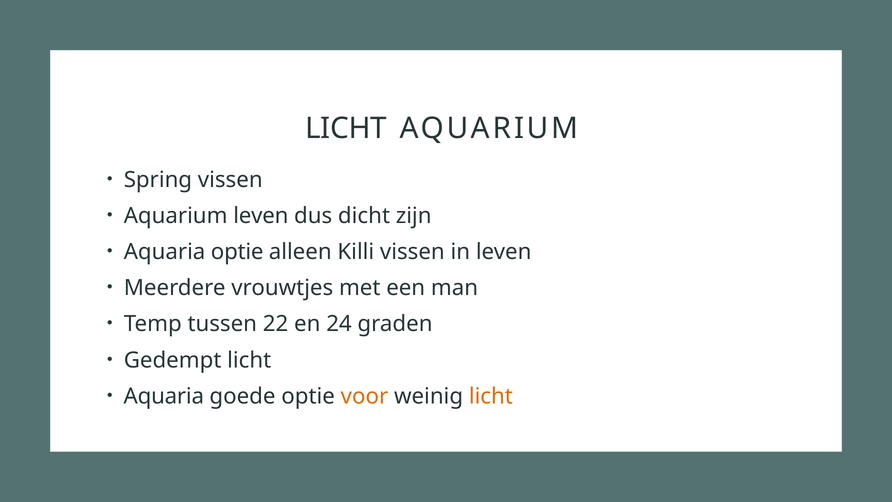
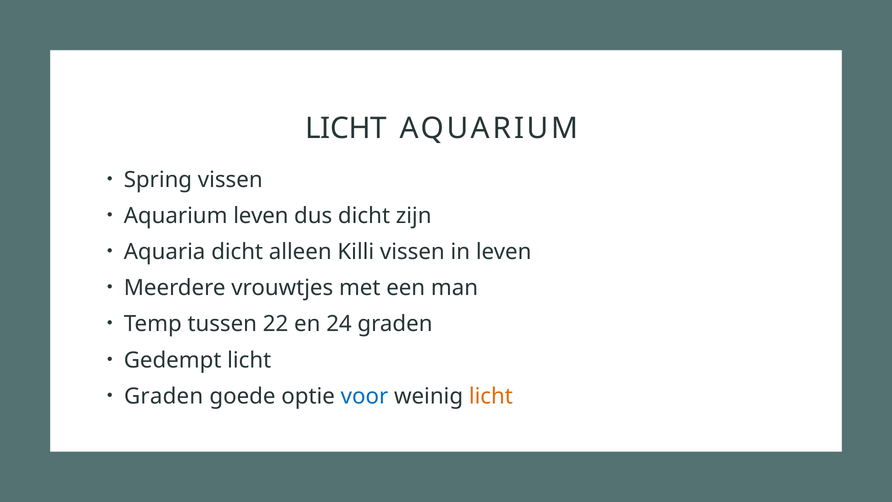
Aquaria optie: optie -> dicht (237, 252)
Aquaria: Aquaria -> Graden (164, 396)
voor colour: orange -> blue (364, 396)
